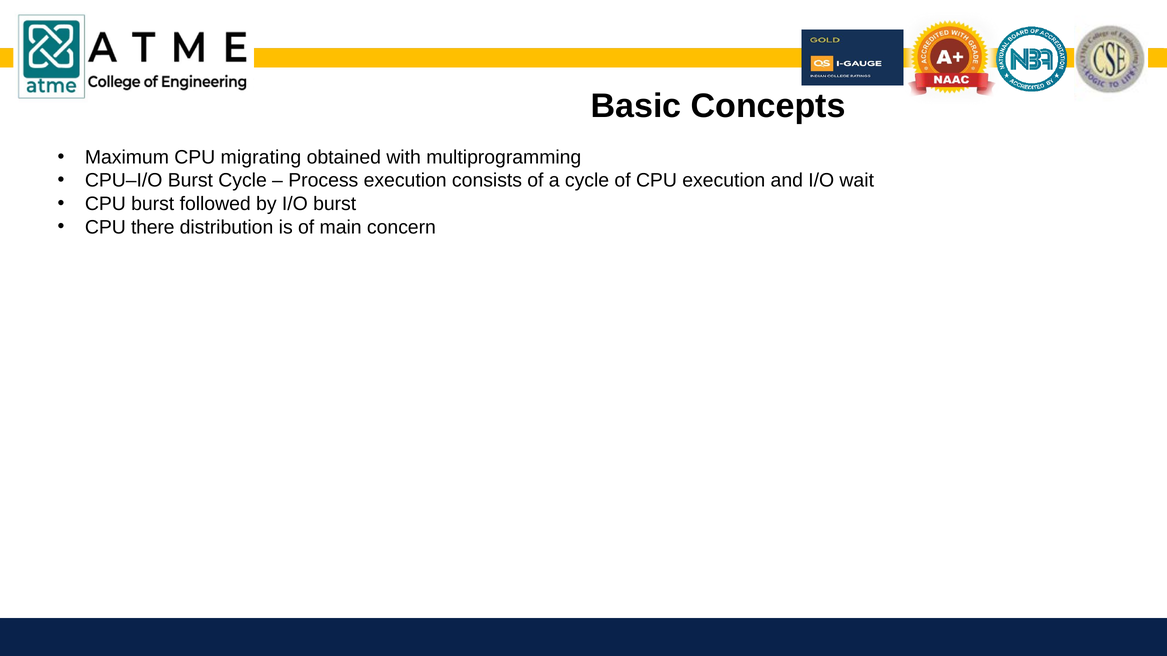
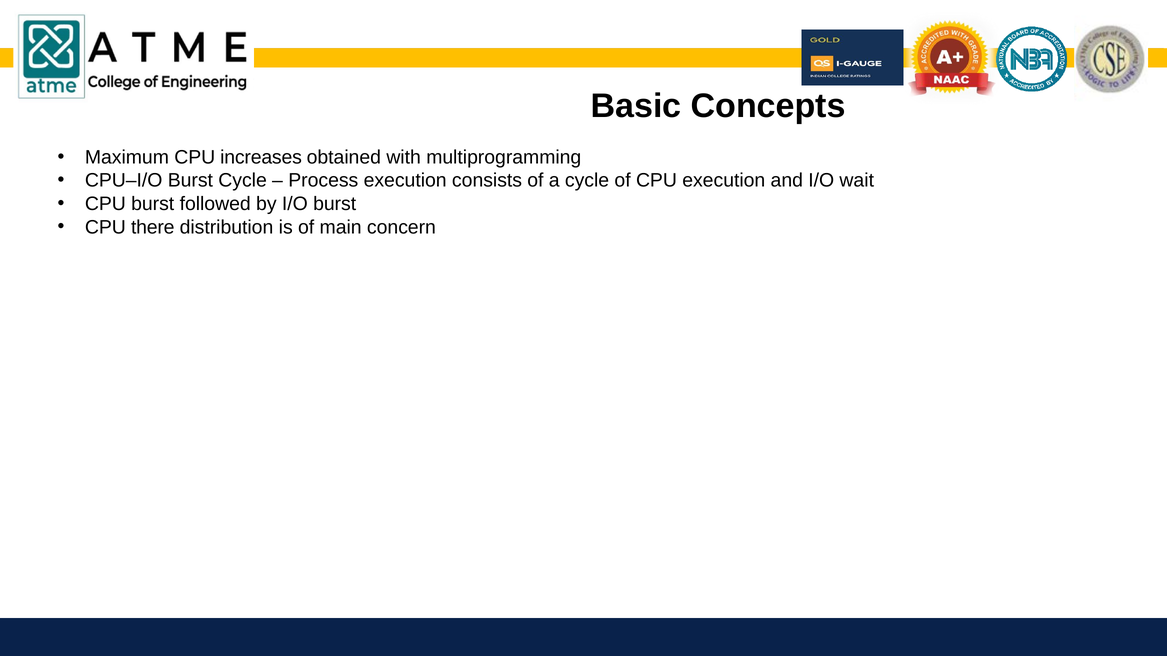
migrating: migrating -> increases (261, 157)
